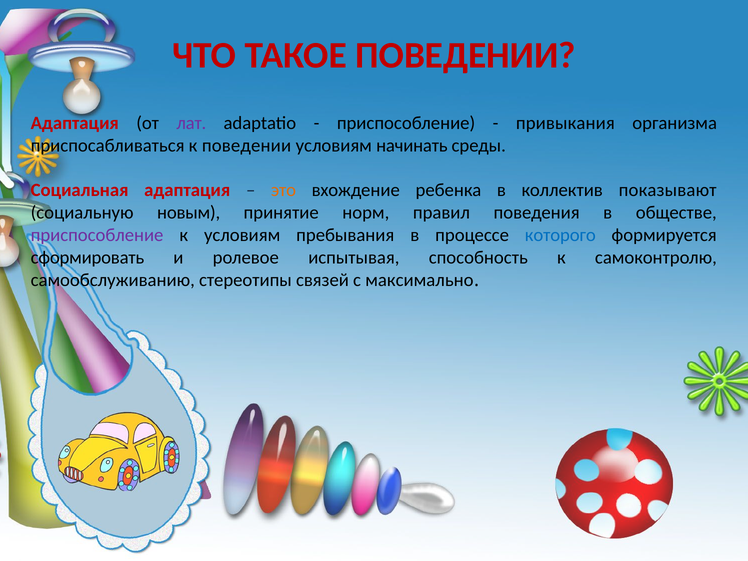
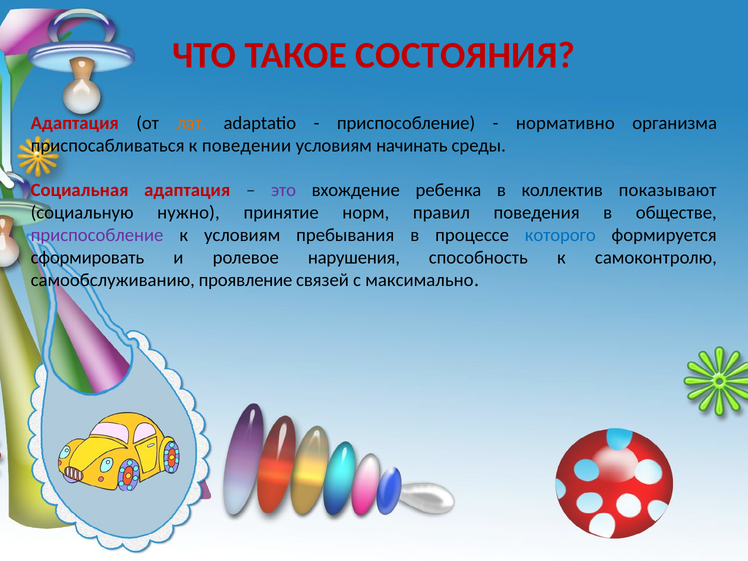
ТАКОЕ ПОВЕДЕНИИ: ПОВЕДЕНИИ -> СОСТОЯНИЯ (465, 55)
лат colour: purple -> orange (191, 123)
привыкания: привыкания -> нормативно (565, 123)
это colour: orange -> purple (284, 190)
новым: новым -> нужно (188, 213)
испытывая: испытывая -> нарушения (354, 258)
стереотипы: стереотипы -> проявление (246, 280)
